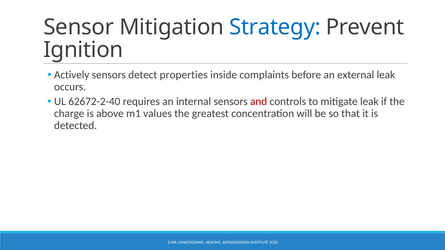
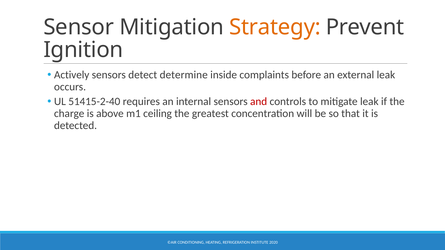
Strategy colour: blue -> orange (275, 27)
properties: properties -> determine (184, 75)
62672-2-40: 62672-2-40 -> 51415-2-40 (94, 102)
values: values -> ceiling (158, 114)
